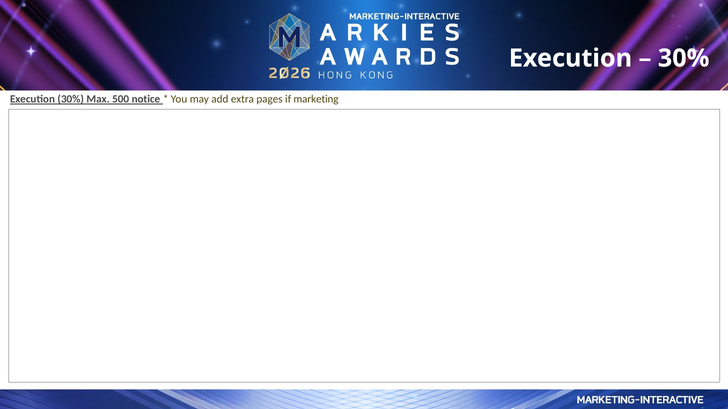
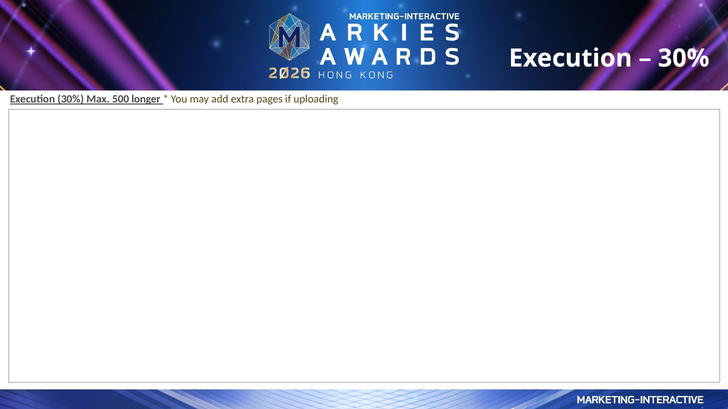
notice: notice -> longer (146, 99)
marketing: marketing -> uploading (316, 99)
